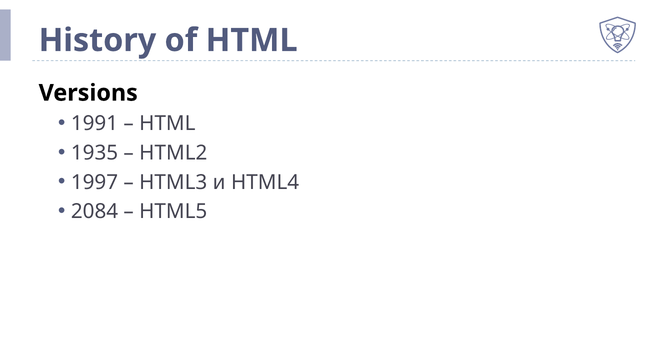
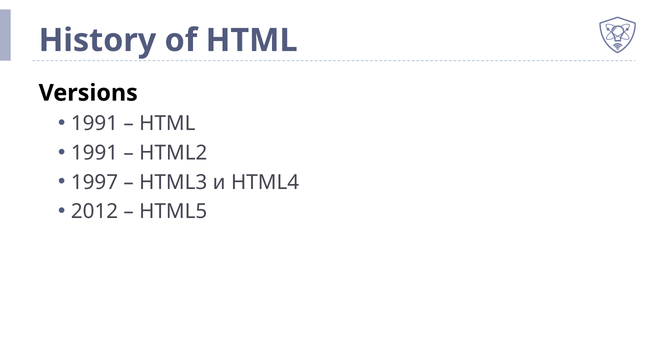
1935: 1935 -> 1991 (95, 153)
2084: 2084 -> 2012 (95, 211)
